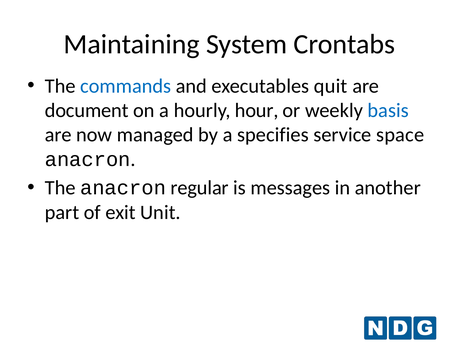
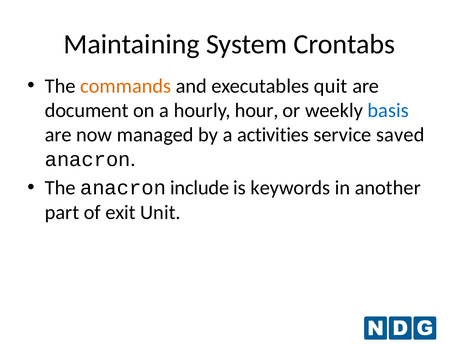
commands colour: blue -> orange (126, 86)
specifies: specifies -> activities (273, 135)
space: space -> saved (400, 135)
regular: regular -> include (200, 188)
messages: messages -> keywords (290, 188)
